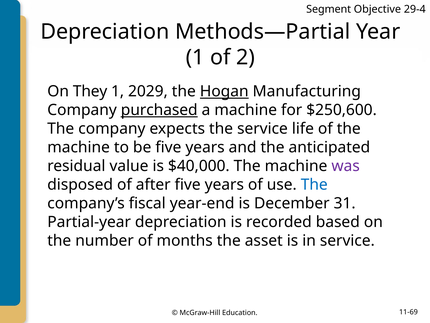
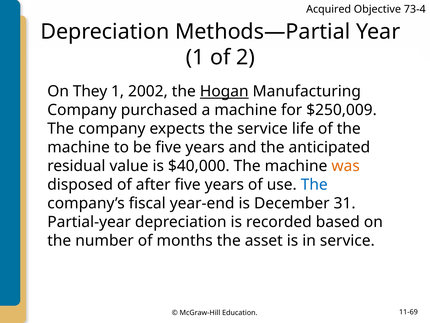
Segment: Segment -> Acquired (329, 9)
29-4: 29-4 -> 73-4 (415, 9)
2029: 2029 -> 2002 (148, 91)
purchased underline: present -> none (159, 110)
$250,600: $250,600 -> $250,009 (342, 110)
was colour: purple -> orange (346, 166)
